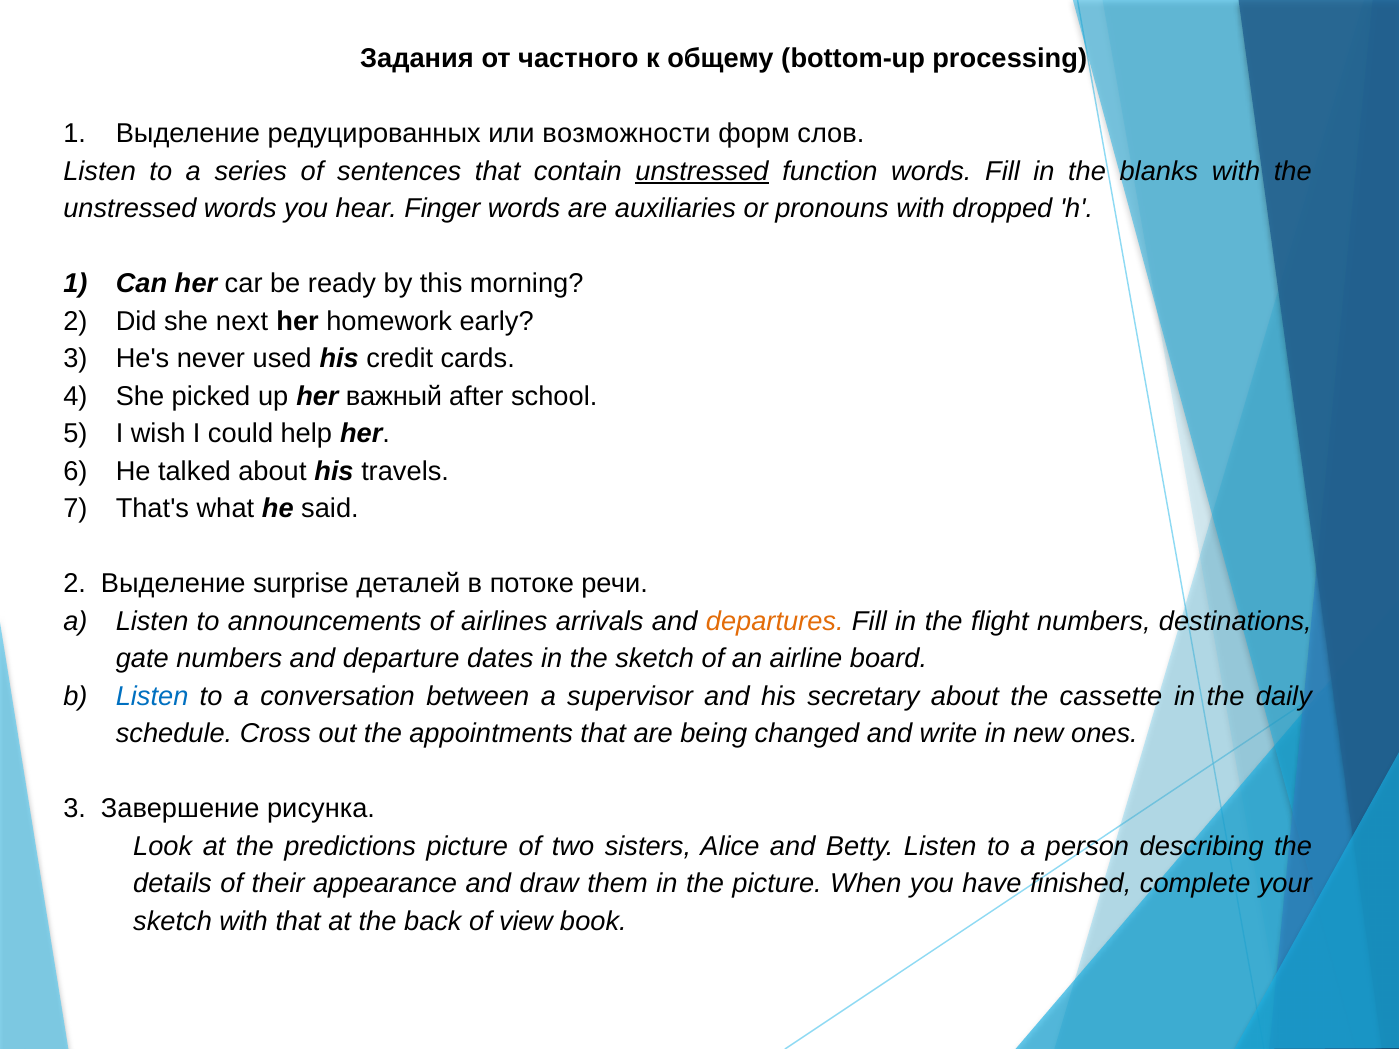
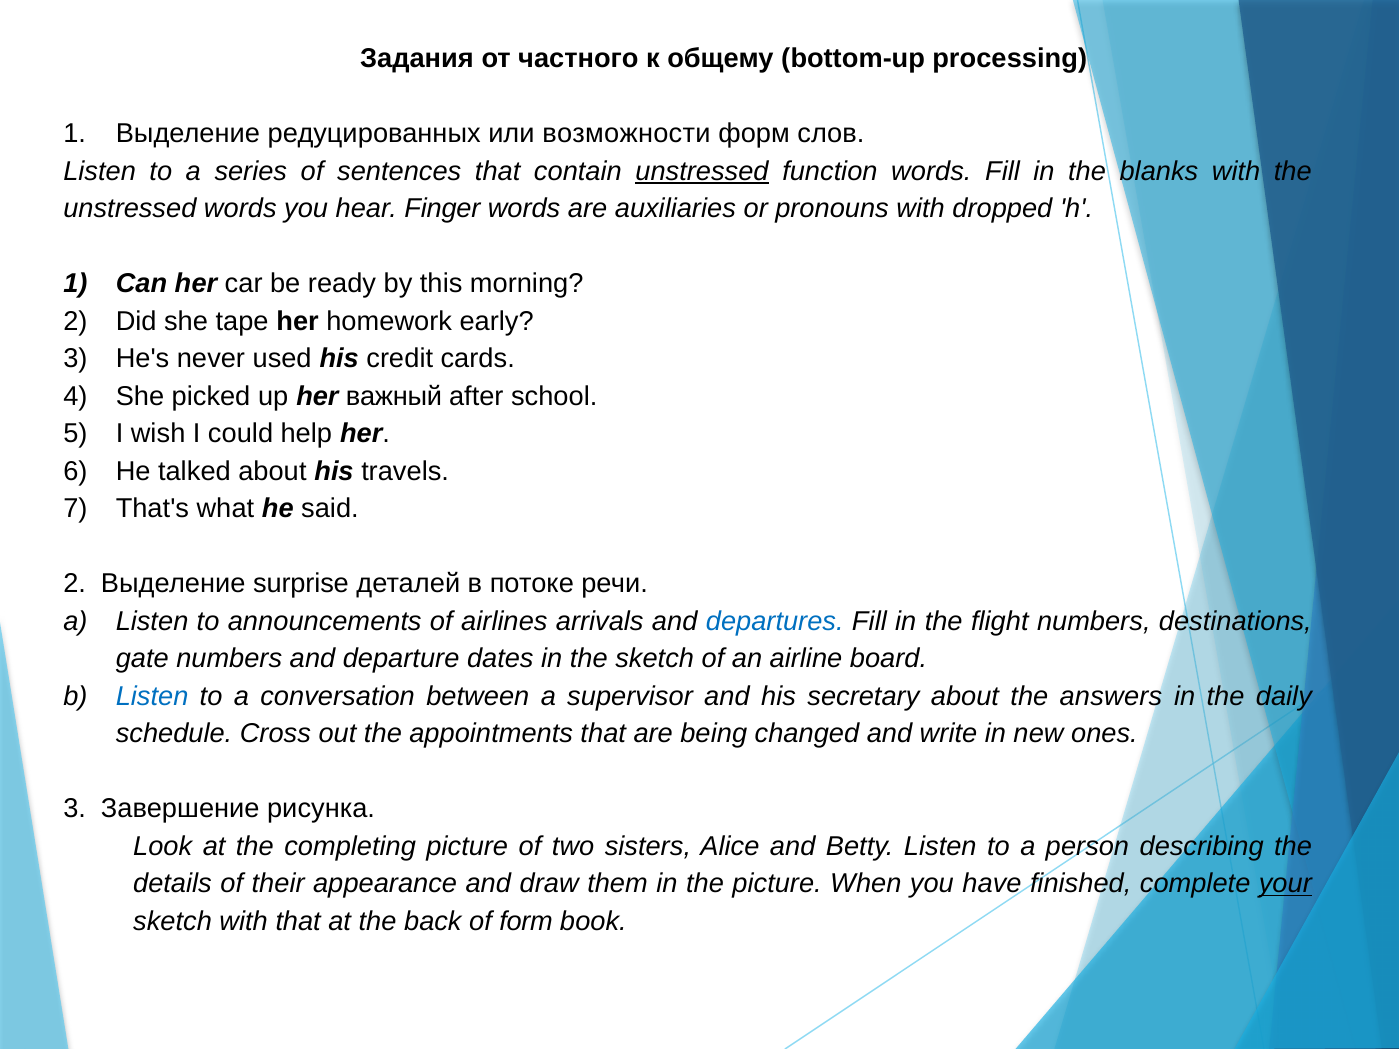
next: next -> tape (242, 321)
departures colour: orange -> blue (775, 621)
cassette: cassette -> answers (1111, 696)
predictions: predictions -> completing (350, 846)
your underline: none -> present (1285, 884)
view: view -> form (526, 921)
